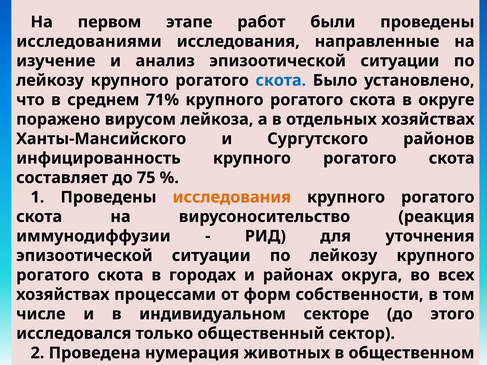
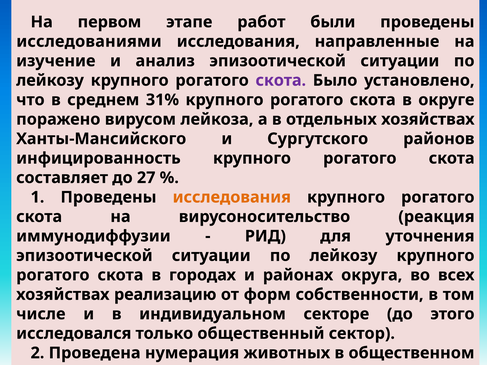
скота colour: blue -> purple (281, 80)
71%: 71% -> 31% (162, 100)
75: 75 -> 27 (146, 178)
процессами: процессами -> реализацию (165, 295)
